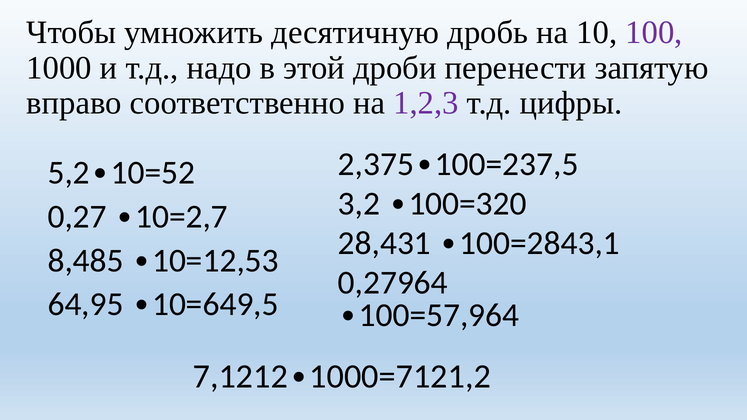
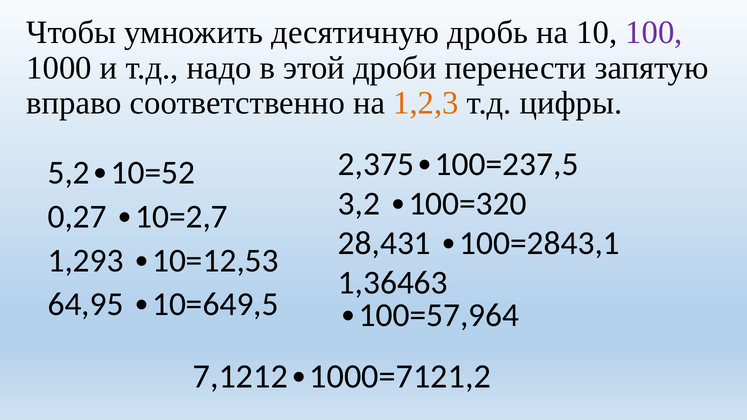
1,2,3 colour: purple -> orange (426, 103)
8,485: 8,485 -> 1,293 (86, 261)
0,27964: 0,27964 -> 1,36463 (393, 283)
